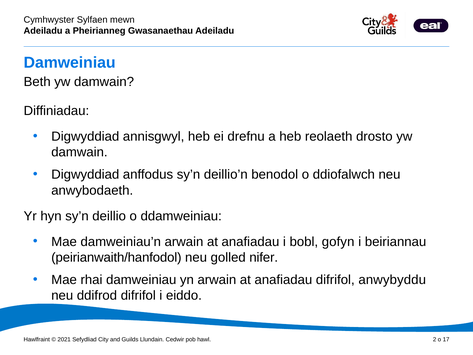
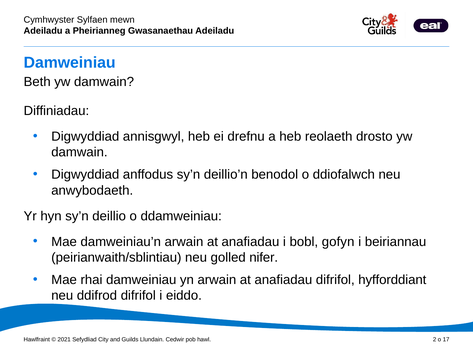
peirianwaith/hanfodol: peirianwaith/hanfodol -> peirianwaith/sblintiau (116, 257)
anwybyddu: anwybyddu -> hyfforddiant (392, 280)
